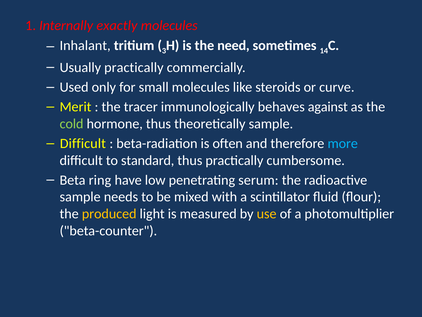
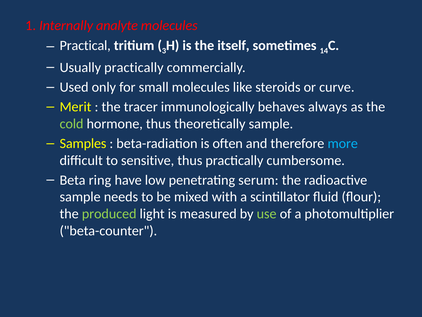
exactly: exactly -> analyte (117, 26)
Inhalant: Inhalant -> Practical (85, 45)
need: need -> itself (233, 45)
against: against -> always (328, 107)
Difficult: Difficult -> Samples (83, 143)
standard: standard -> sensitive (148, 160)
produced colour: yellow -> light green (109, 214)
use colour: yellow -> light green (267, 214)
